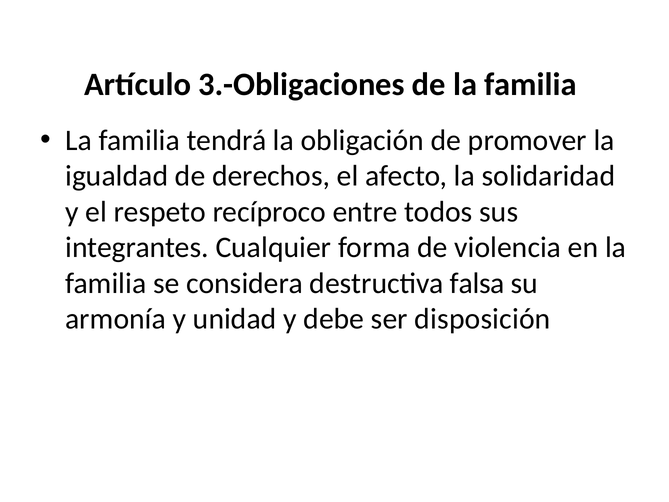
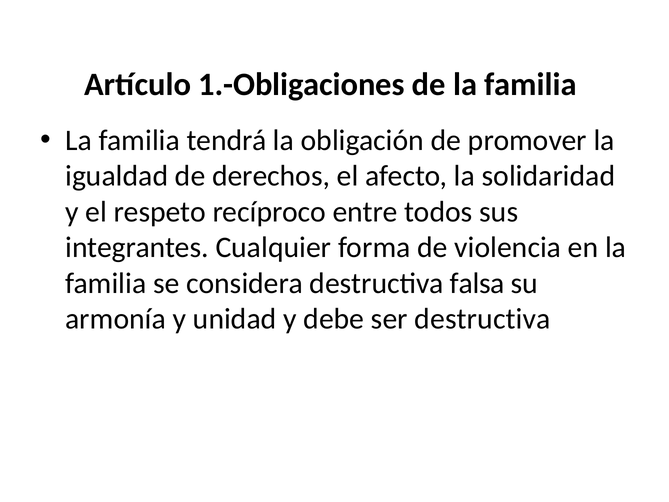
3.-Obligaciones: 3.-Obligaciones -> 1.-Obligaciones (302, 84)
ser disposición: disposición -> destructiva (483, 319)
